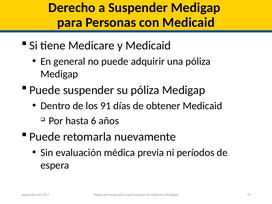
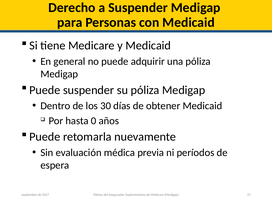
91: 91 -> 30 (106, 106)
6: 6 -> 0 (94, 121)
